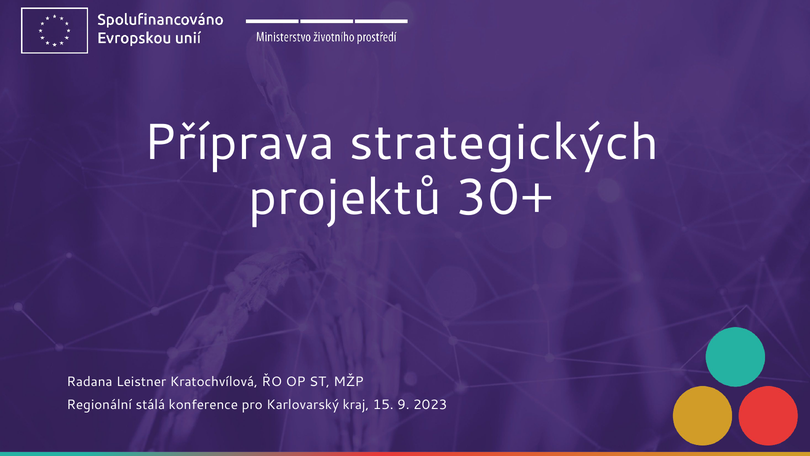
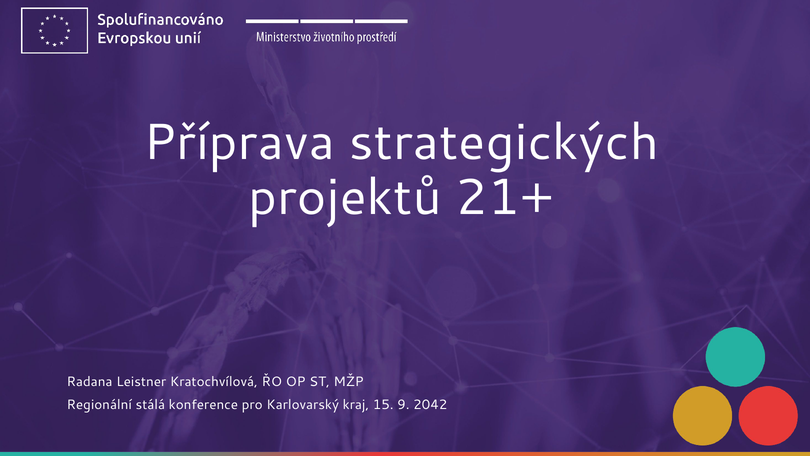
30+: 30+ -> 21+ (505, 197)
2023: 2023 -> 2042 (430, 405)
